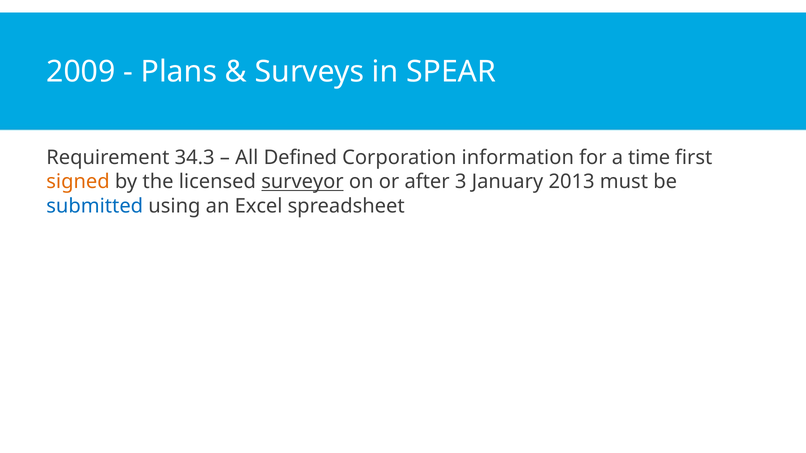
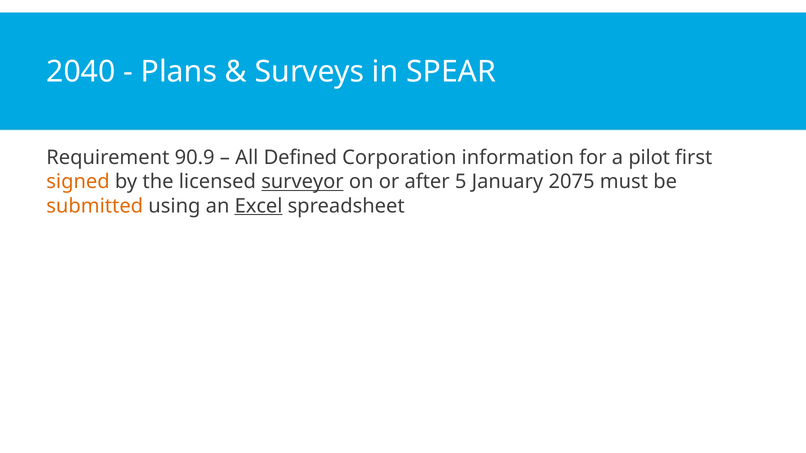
2009: 2009 -> 2040 (81, 72)
34.3: 34.3 -> 90.9 (195, 158)
time: time -> pilot (649, 158)
3: 3 -> 5 (461, 182)
2013: 2013 -> 2075 (572, 182)
submitted colour: blue -> orange (95, 206)
Excel underline: none -> present (259, 206)
